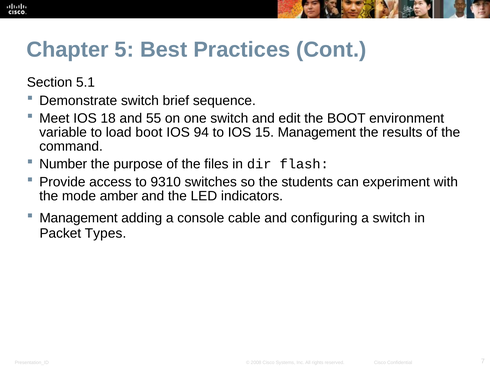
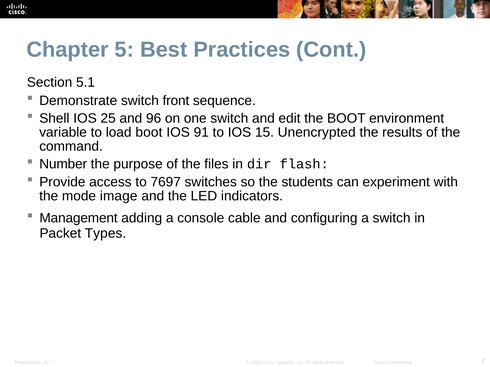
brief: brief -> front (176, 101)
Meet: Meet -> Shell (54, 119)
18: 18 -> 25 (108, 119)
55: 55 -> 96 (154, 119)
94: 94 -> 91 (201, 133)
15 Management: Management -> Unencrypted (317, 133)
9310: 9310 -> 7697 (166, 182)
amber: amber -> image (119, 196)
